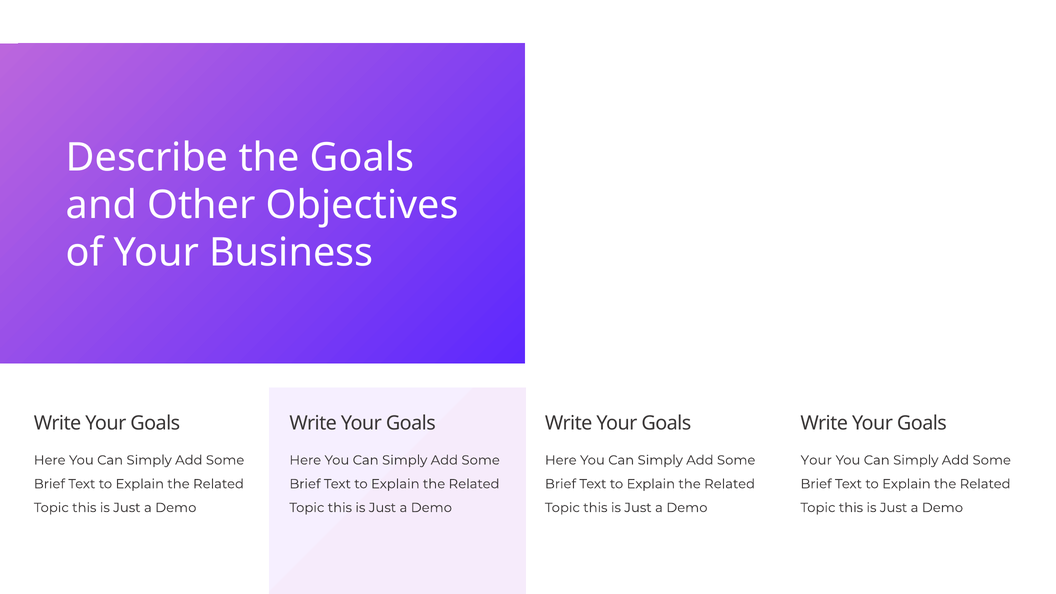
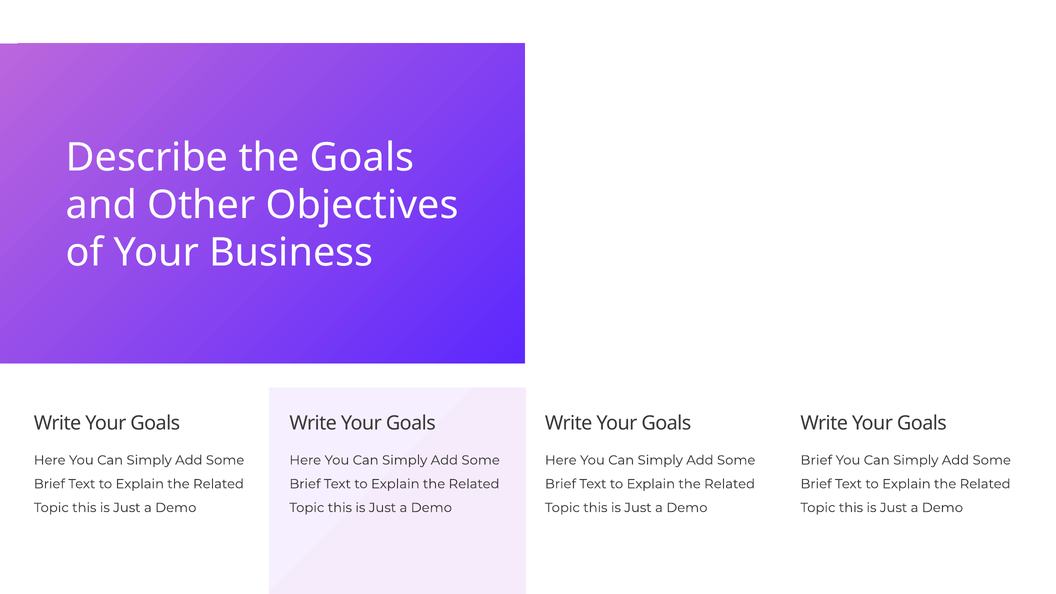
Your: Your -> Brief (816, 460)
